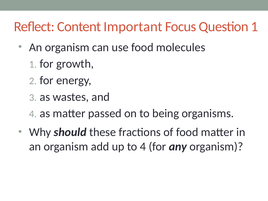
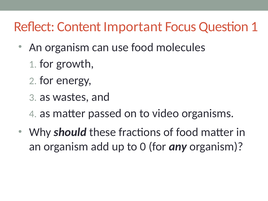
being: being -> video (166, 113)
to 4: 4 -> 0 (143, 146)
